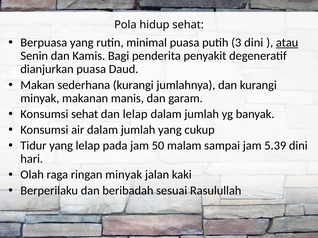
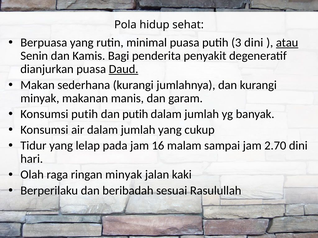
Daud underline: none -> present (124, 69)
Konsumsi sehat: sehat -> putih (85, 114)
dan lelap: lelap -> putih (135, 114)
50: 50 -> 16 (158, 146)
5.39: 5.39 -> 2.70 (275, 146)
